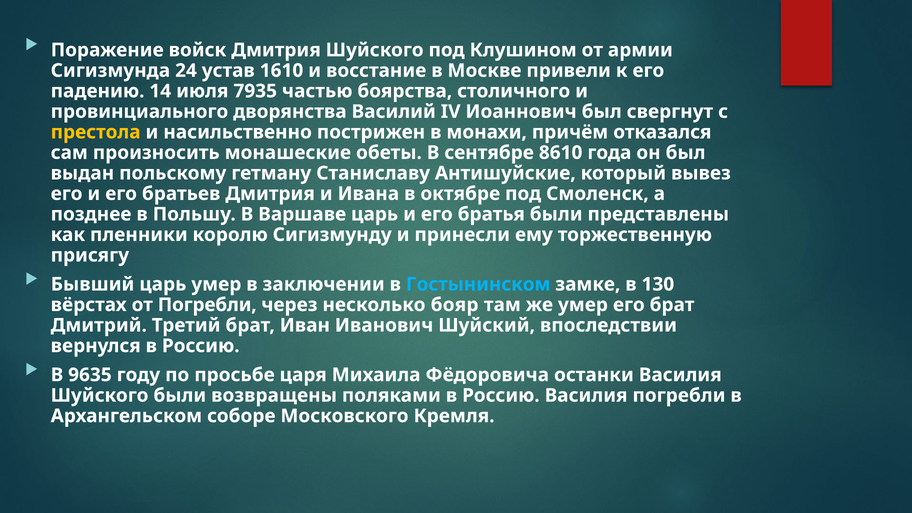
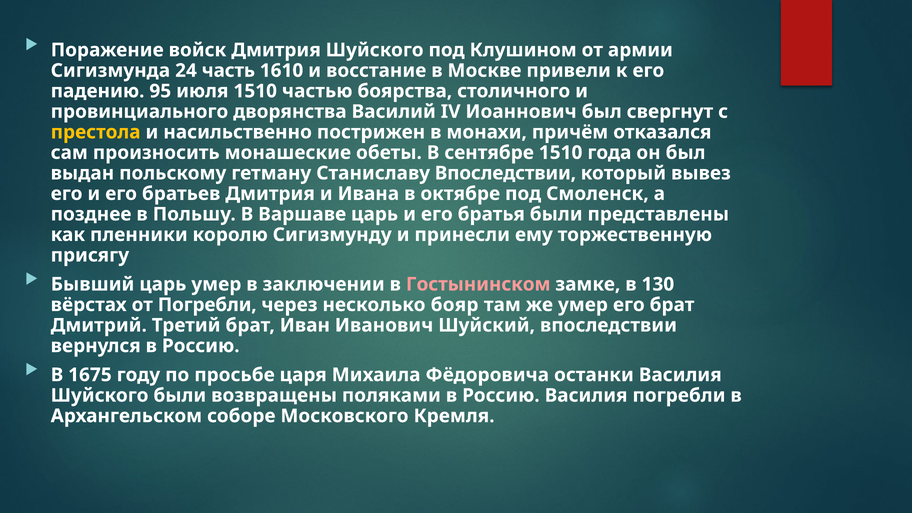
устав: устав -> часть (228, 71)
14: 14 -> 95 (160, 91)
июля 7935: 7935 -> 1510 (255, 91)
сентябре 8610: 8610 -> 1510 (561, 153)
Станиславу Антишуйские: Антишуйские -> Впоследствии (505, 173)
Гостынинском colour: light blue -> pink (478, 284)
9635: 9635 -> 1675 (90, 375)
